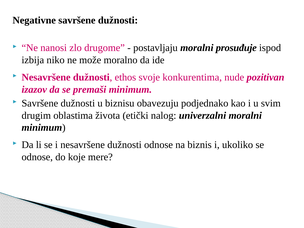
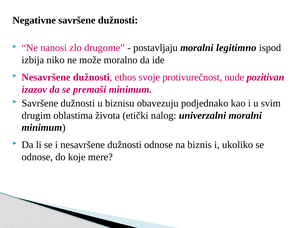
prosuđuje: prosuđuje -> legitimno (236, 48)
konkurentima: konkurentima -> protivurečnost (192, 77)
